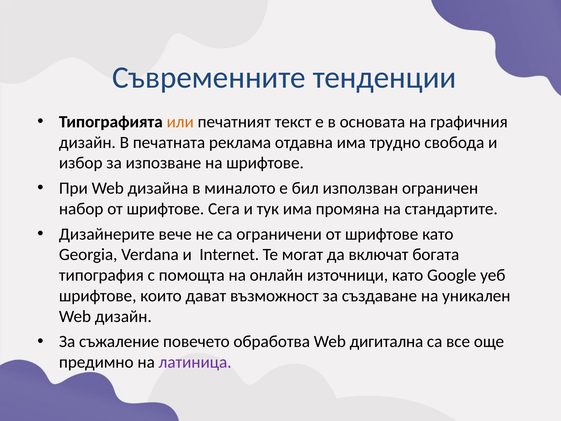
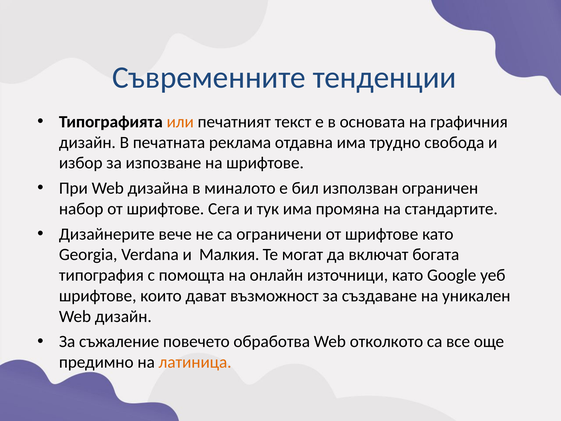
Internet: Internet -> Малкия (229, 254)
дигитална: дигитална -> отколкото (386, 341)
латиница colour: purple -> orange (195, 362)
